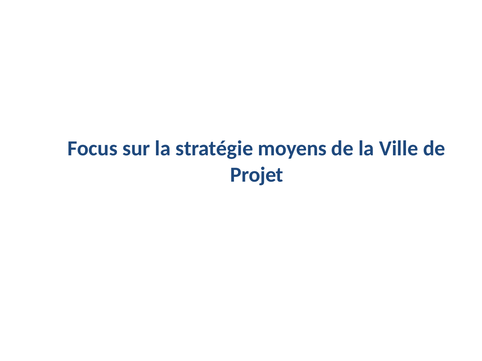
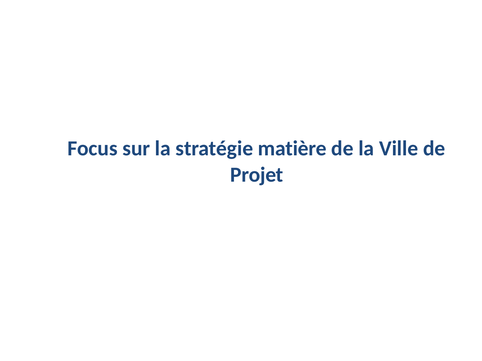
moyens: moyens -> matière (292, 149)
